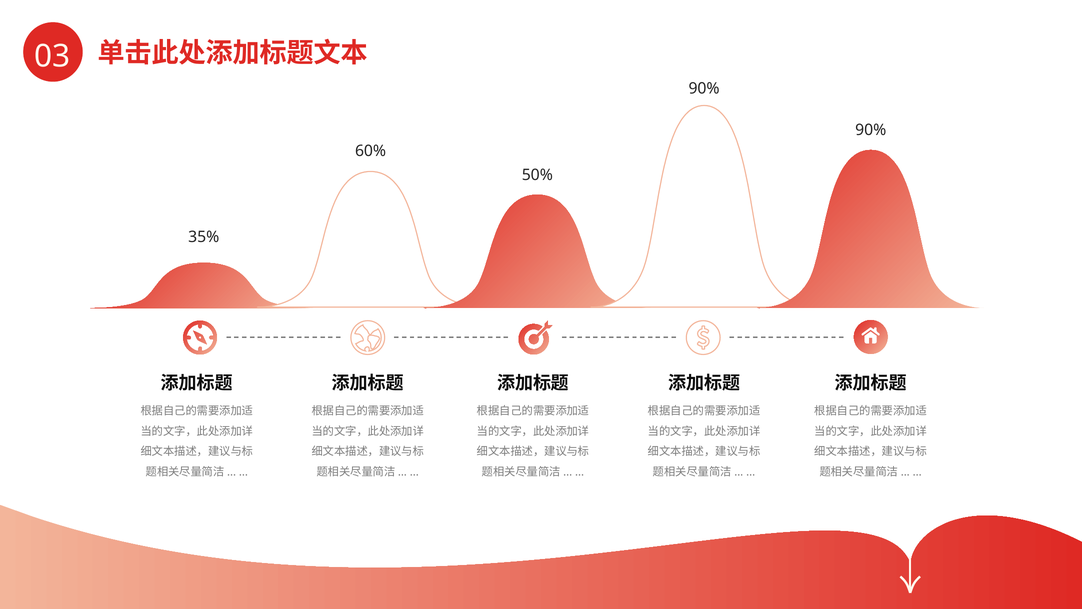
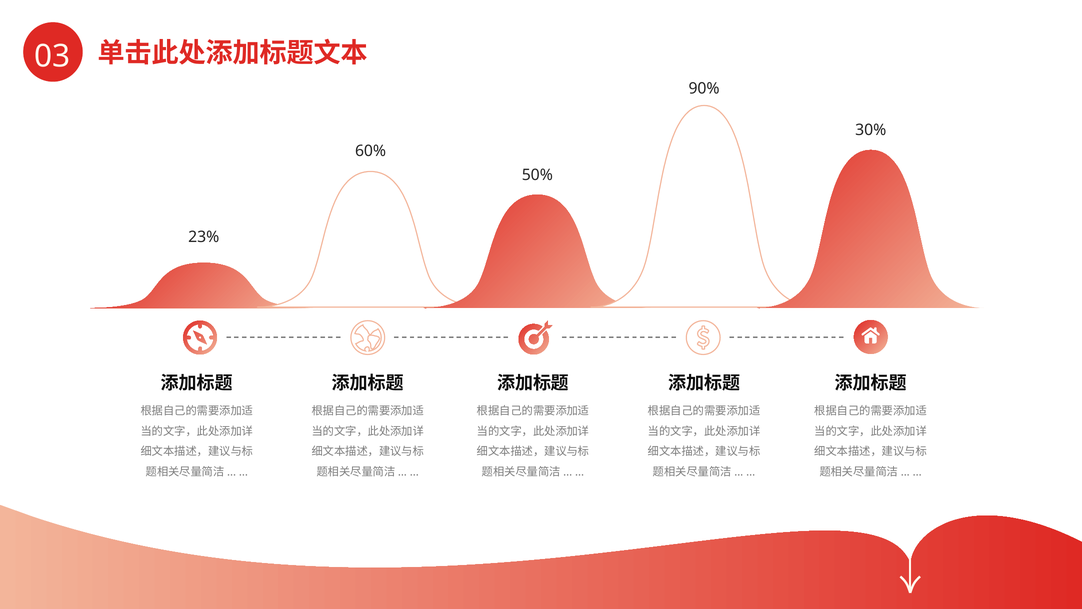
90%: 90% -> 30% (871, 130)
35%: 35% -> 23% (204, 237)
